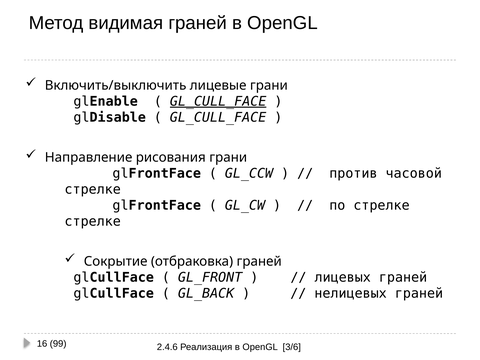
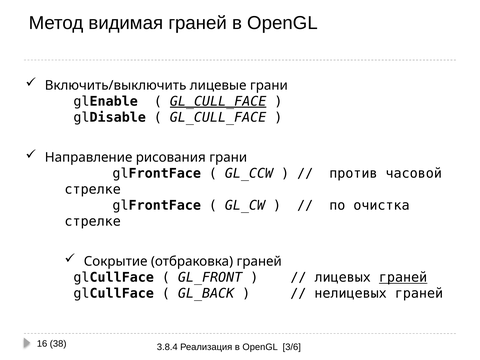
по стрелке: стрелке -> очистка (381, 205)
граней underline: none -> present (403, 278)
99: 99 -> 38 (58, 344)
2.4.6: 2.4.6 -> 3.8.4 (167, 347)
